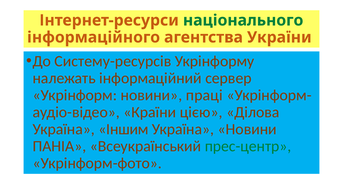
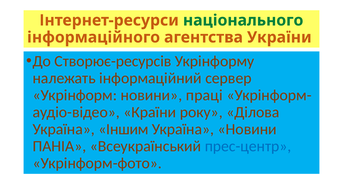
Систему-ресурсів: Систему-ресурсів -> Створює-ресурсів (113, 61)
цією: цією -> року (201, 112)
прес-центр colour: green -> blue (248, 146)
